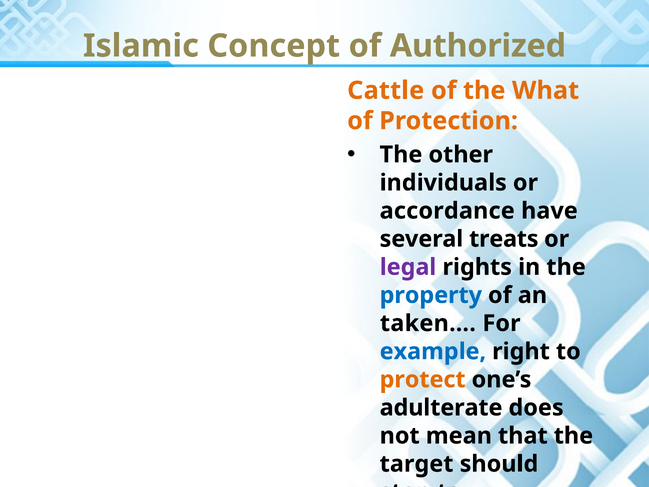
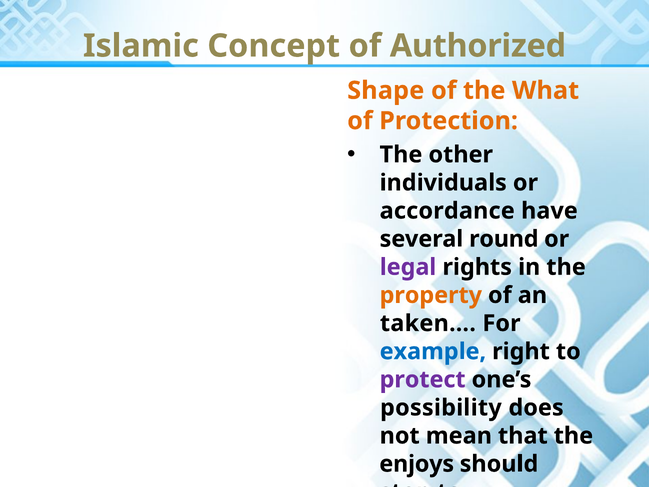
Cattle: Cattle -> Shape (386, 90)
treats: treats -> round (504, 239)
property colour: blue -> orange (431, 295)
protect colour: orange -> purple (423, 379)
adulterate: adulterate -> possibility (441, 407)
target: target -> enjoys (417, 464)
